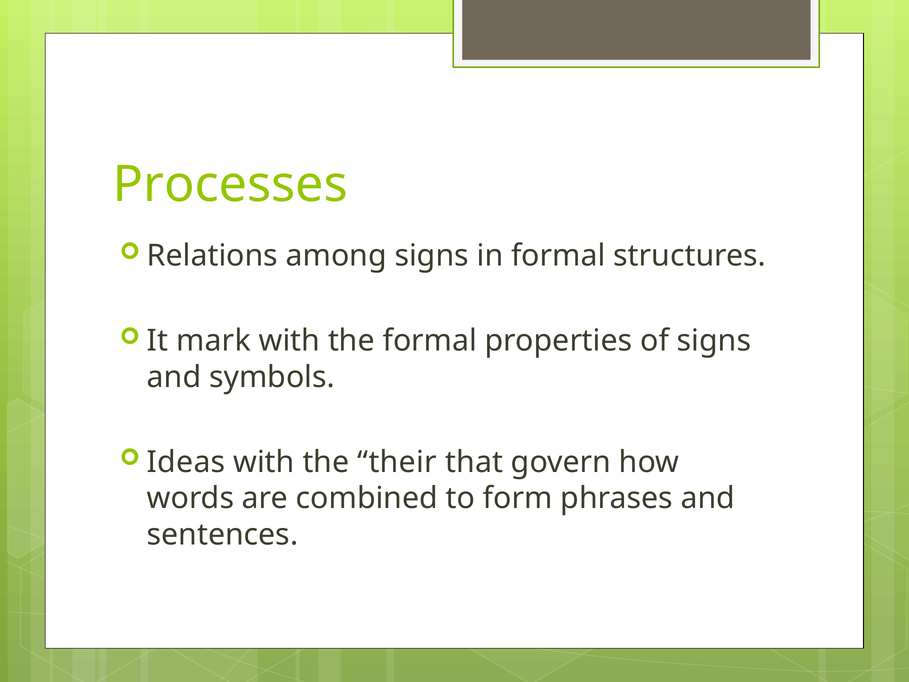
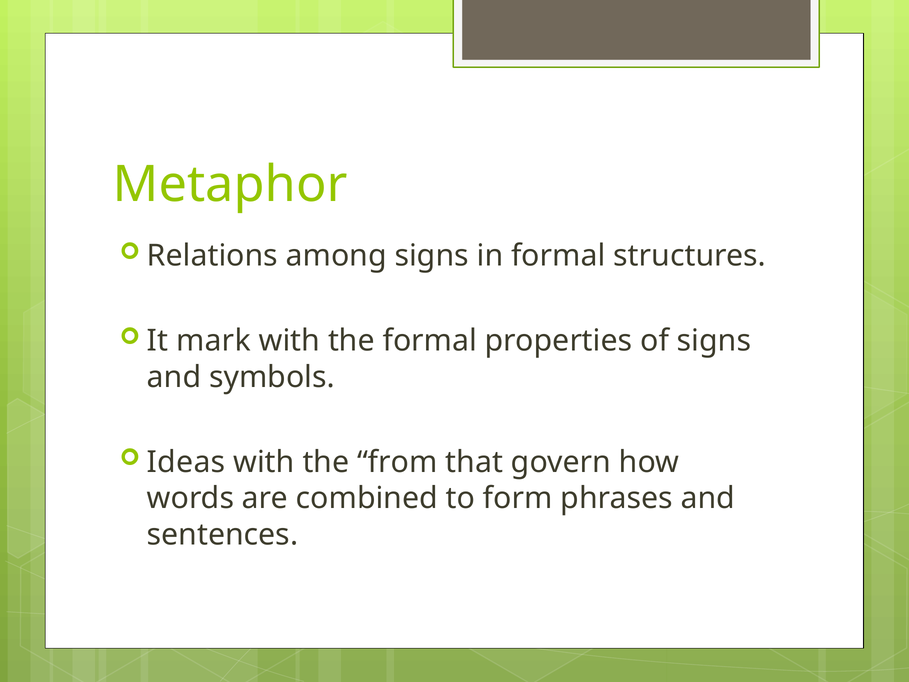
Processes: Processes -> Metaphor (230, 184)
their: their -> from (397, 462)
